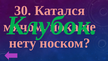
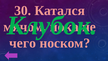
нету: нету -> чего (23, 43)
